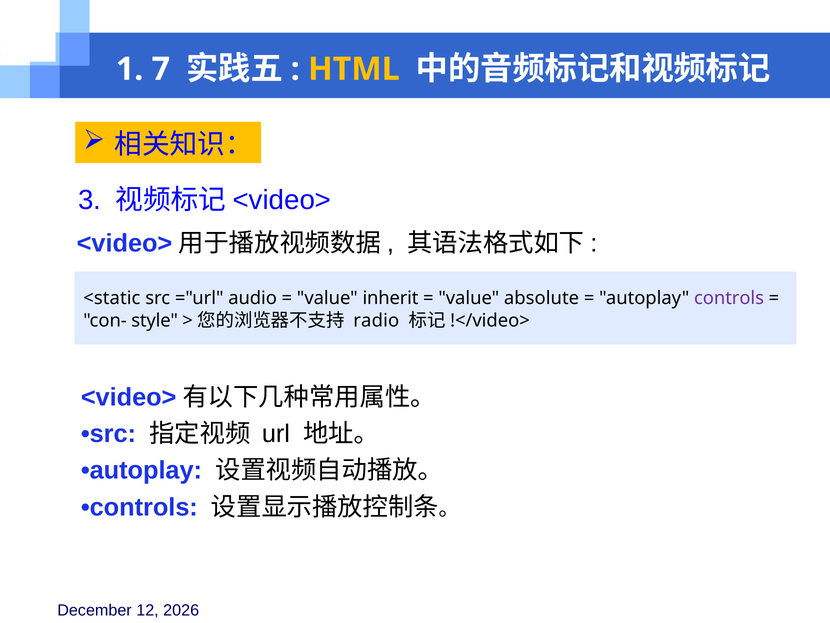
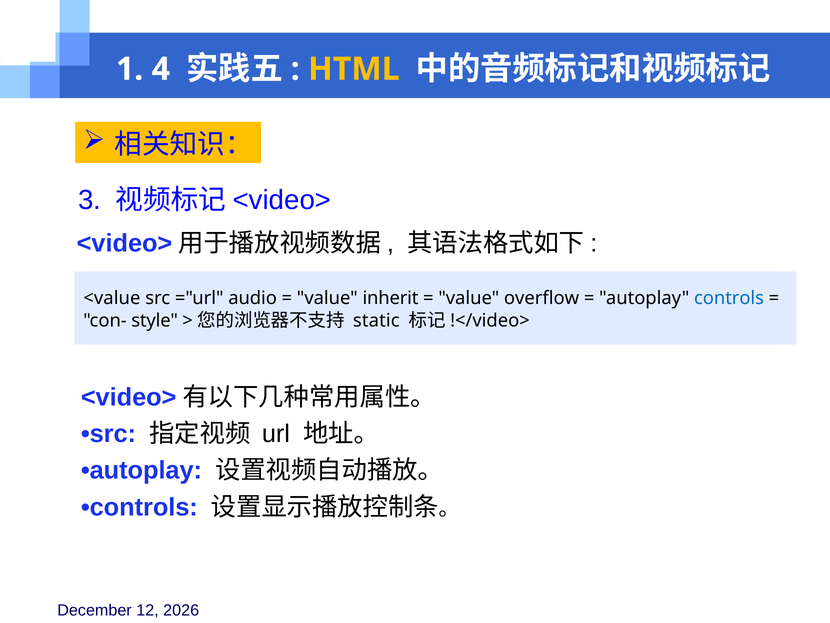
7: 7 -> 4 (161, 69)
<static: <static -> <value (112, 298)
absolute: absolute -> overflow (542, 298)
controls colour: purple -> blue (729, 298)
radio: radio -> static (376, 320)
